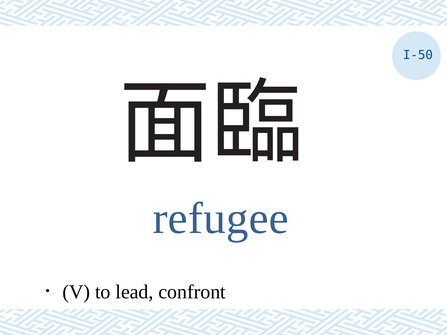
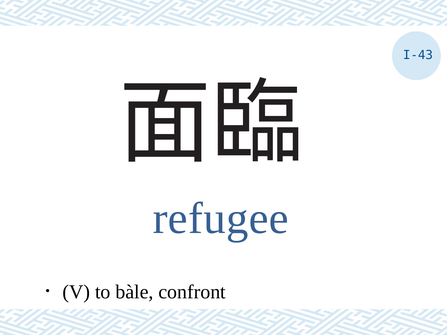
I-50: I-50 -> I-43 (418, 55)
lead: lead -> bàle (135, 292)
